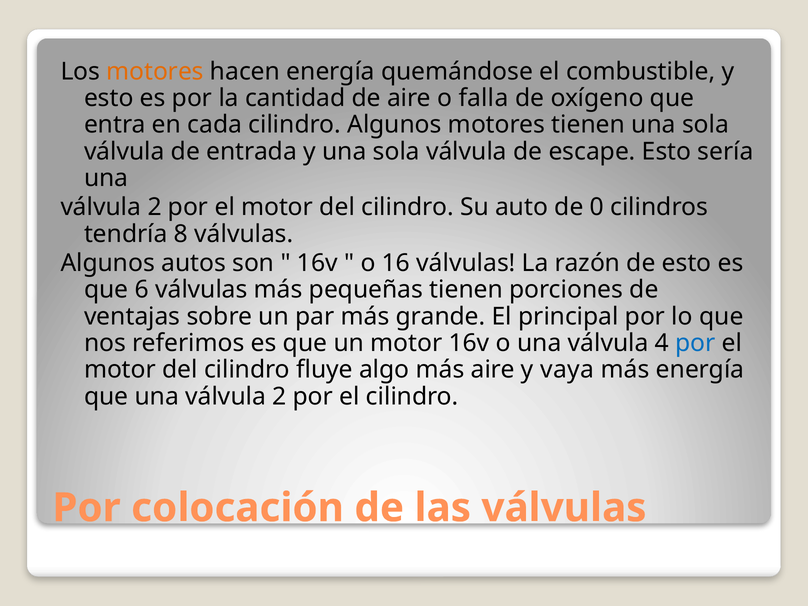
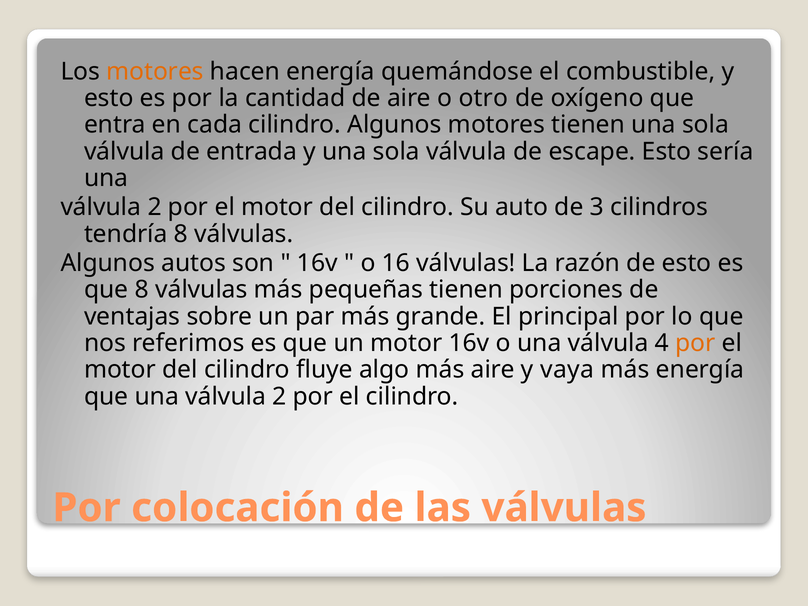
falla: falla -> otro (484, 98)
0: 0 -> 3 (597, 207)
que 6: 6 -> 8 (142, 290)
por colour: blue -> orange (695, 343)
